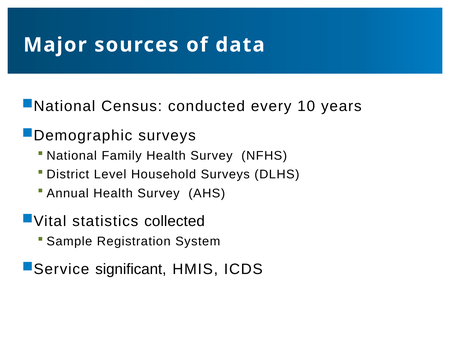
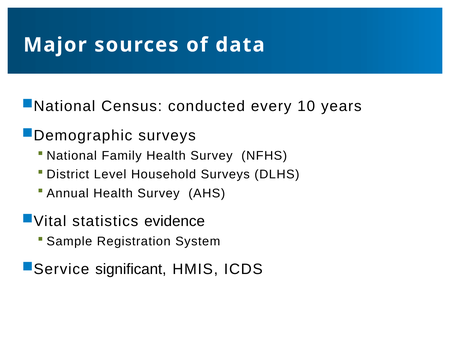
collected: collected -> evidence (175, 221)
